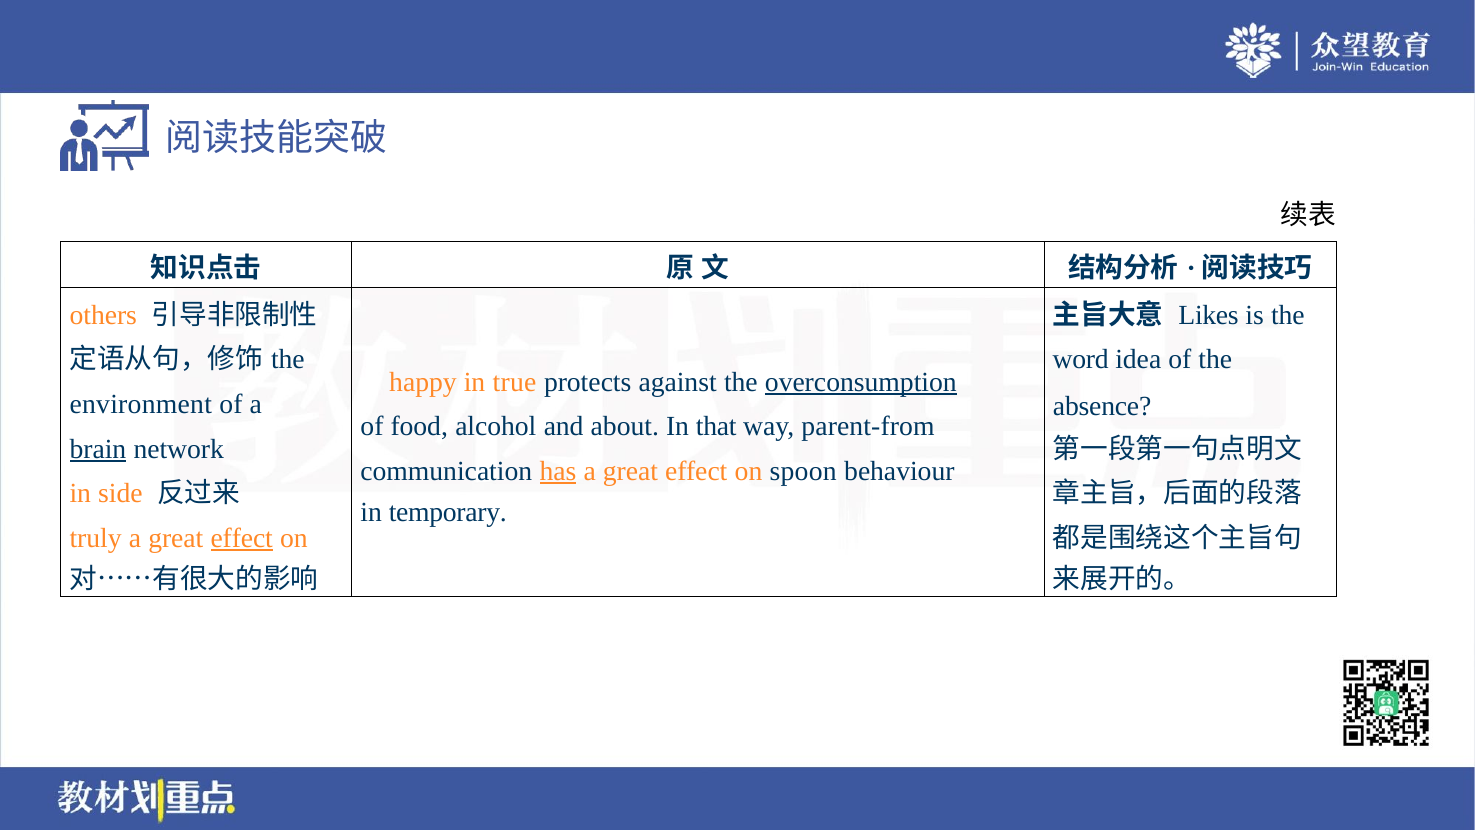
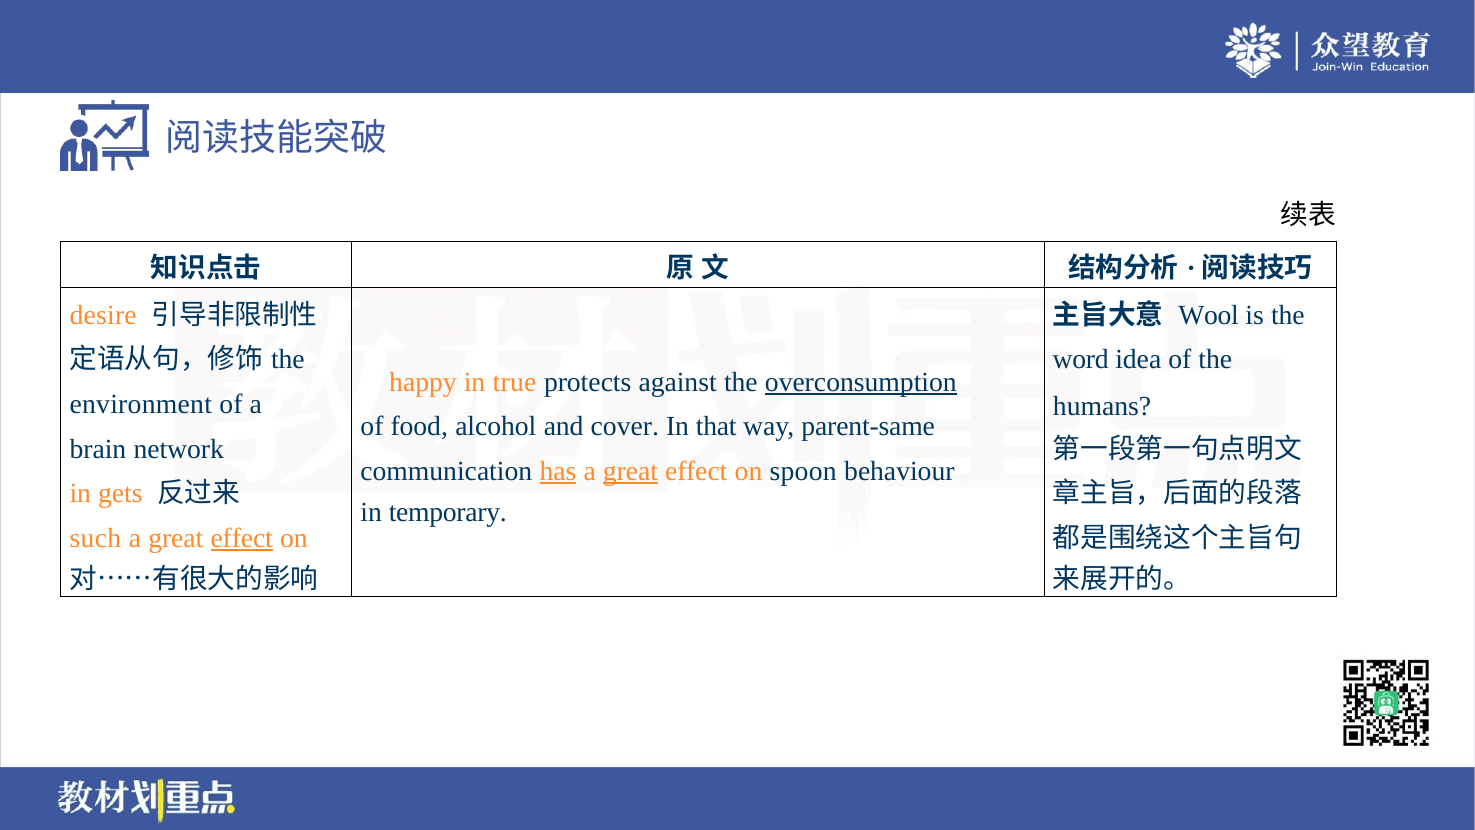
others: others -> desire (103, 315)
Likes: Likes -> Wool (1209, 315)
absence: absence -> humans (1102, 406)
about: about -> cover (625, 426)
parent-from: parent-from -> parent-same (868, 426)
brain underline: present -> none (98, 449)
great underline: none -> present (630, 471)
side: side -> gets (120, 493)
truly: truly -> such (95, 538)
